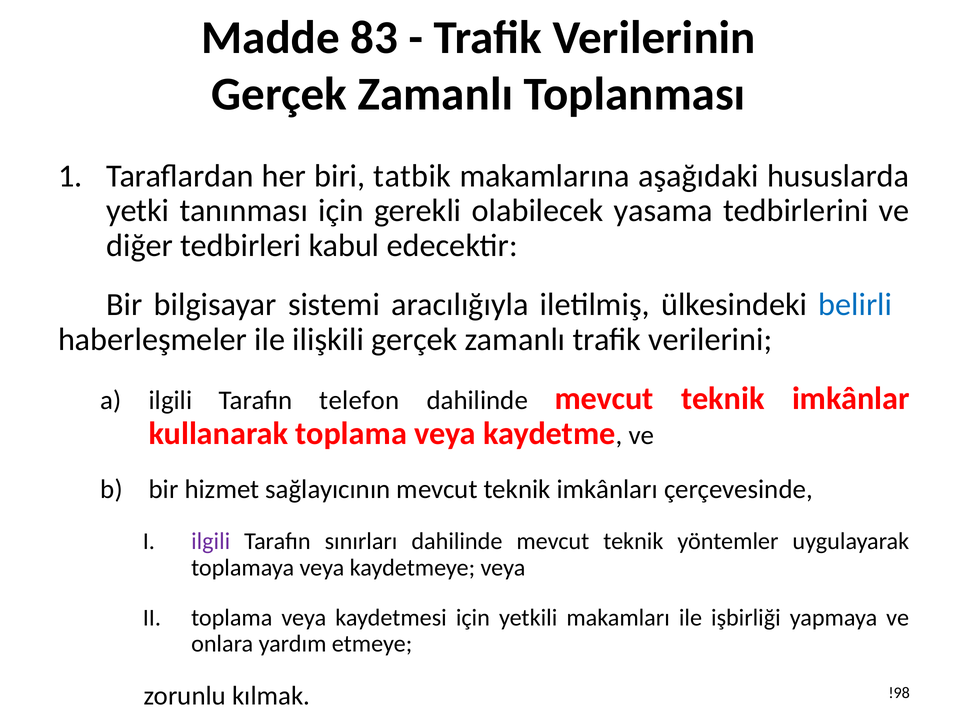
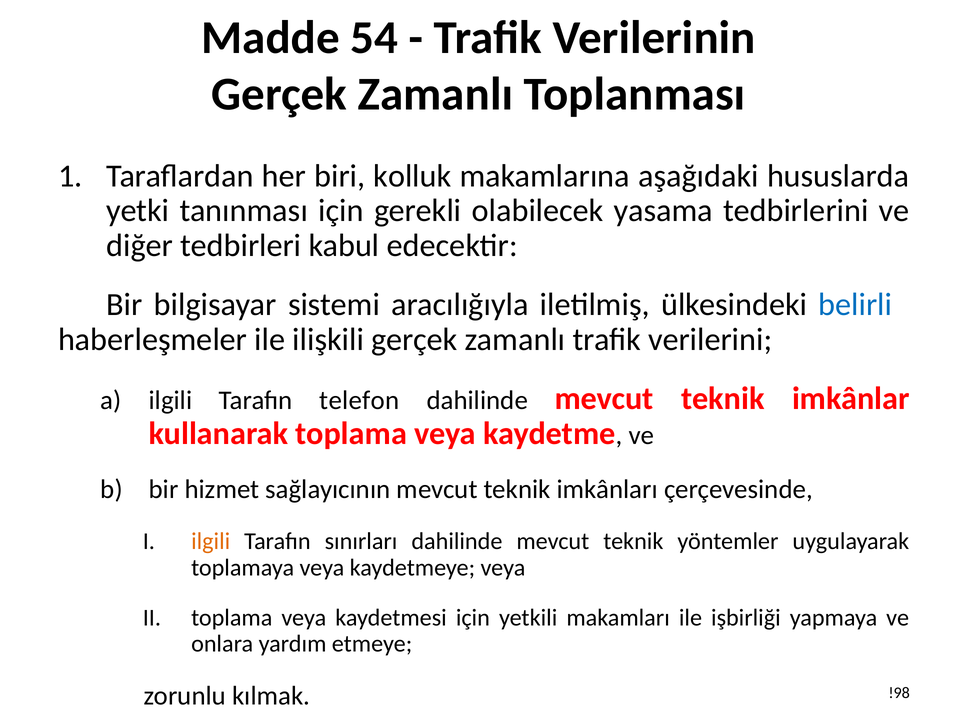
83: 83 -> 54 (374, 38)
tatbik: tatbik -> kolluk (412, 176)
ilgili colour: purple -> orange (211, 541)
